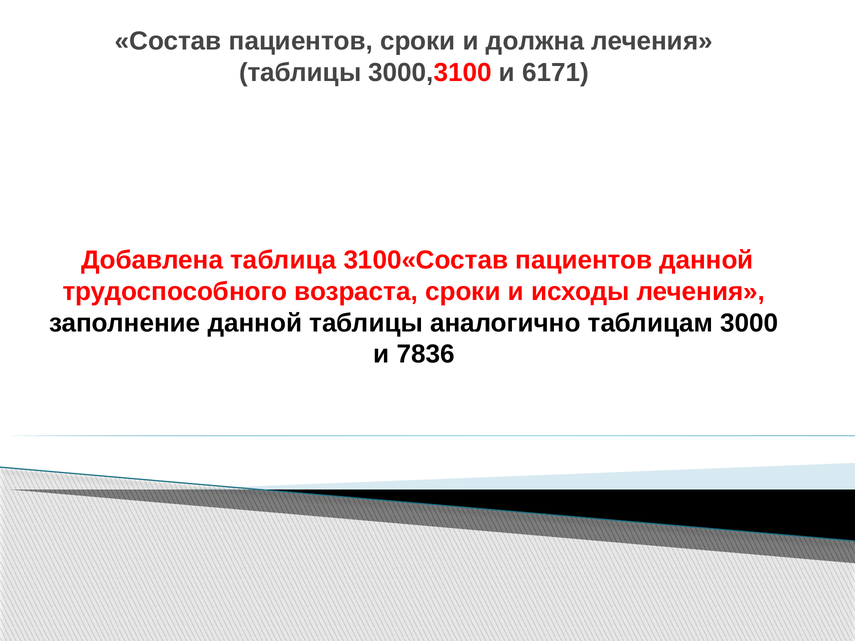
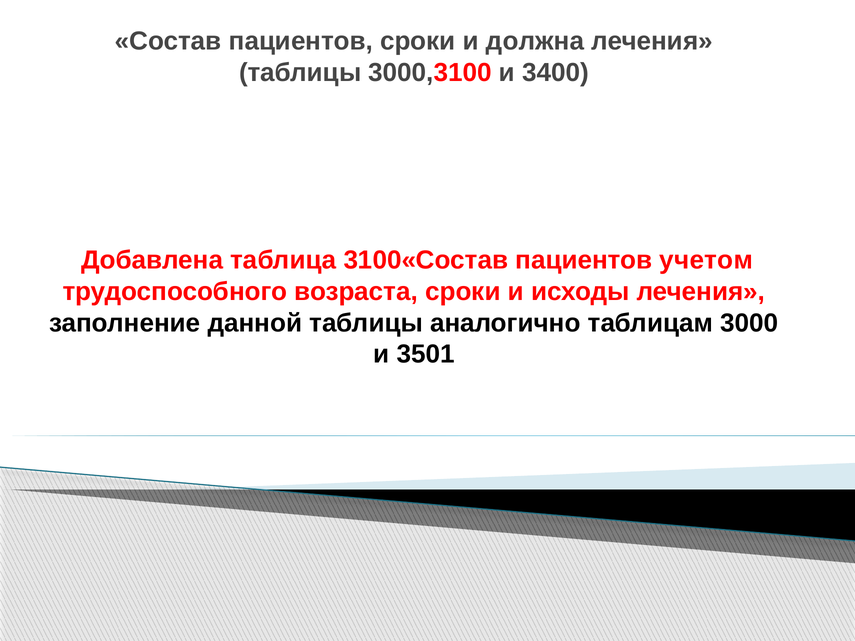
6171: 6171 -> 3400 (556, 73)
пациентов данной: данной -> учетом (706, 260)
7836: 7836 -> 3501 (426, 354)
